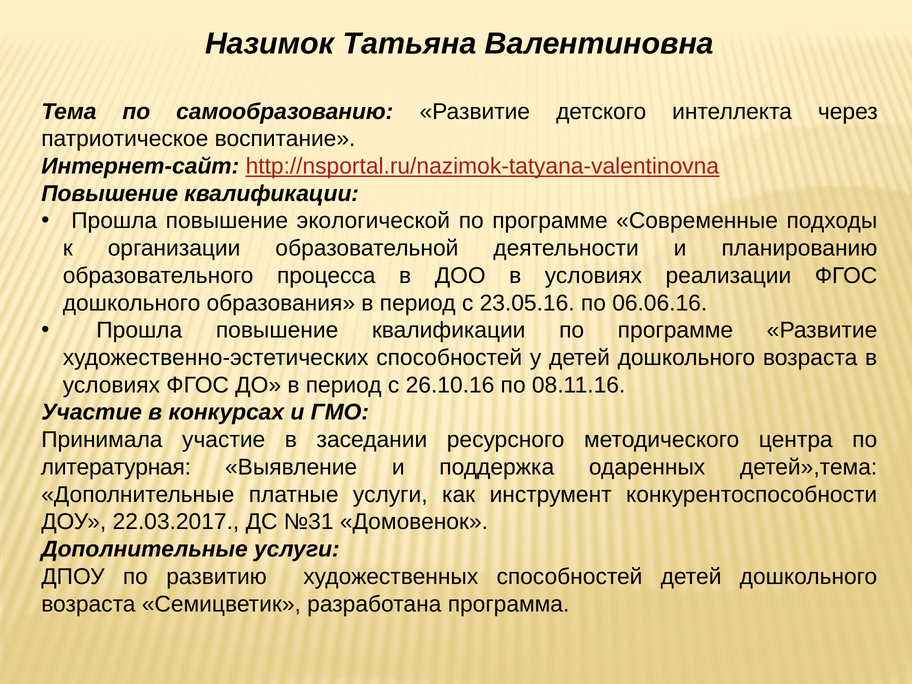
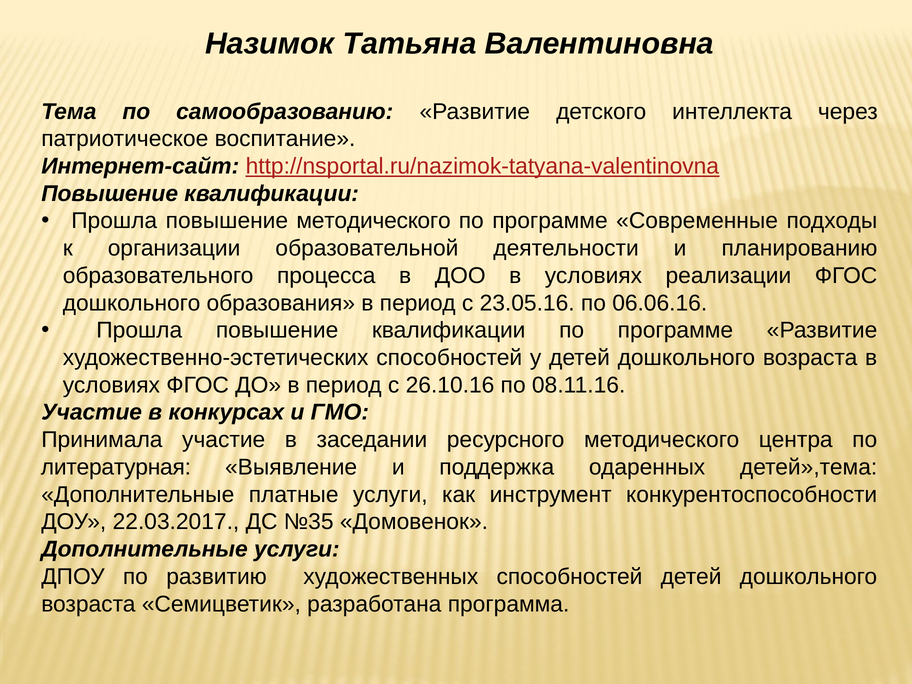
повышение экологической: экологической -> методического (374, 221)
№31: №31 -> №35 (309, 522)
